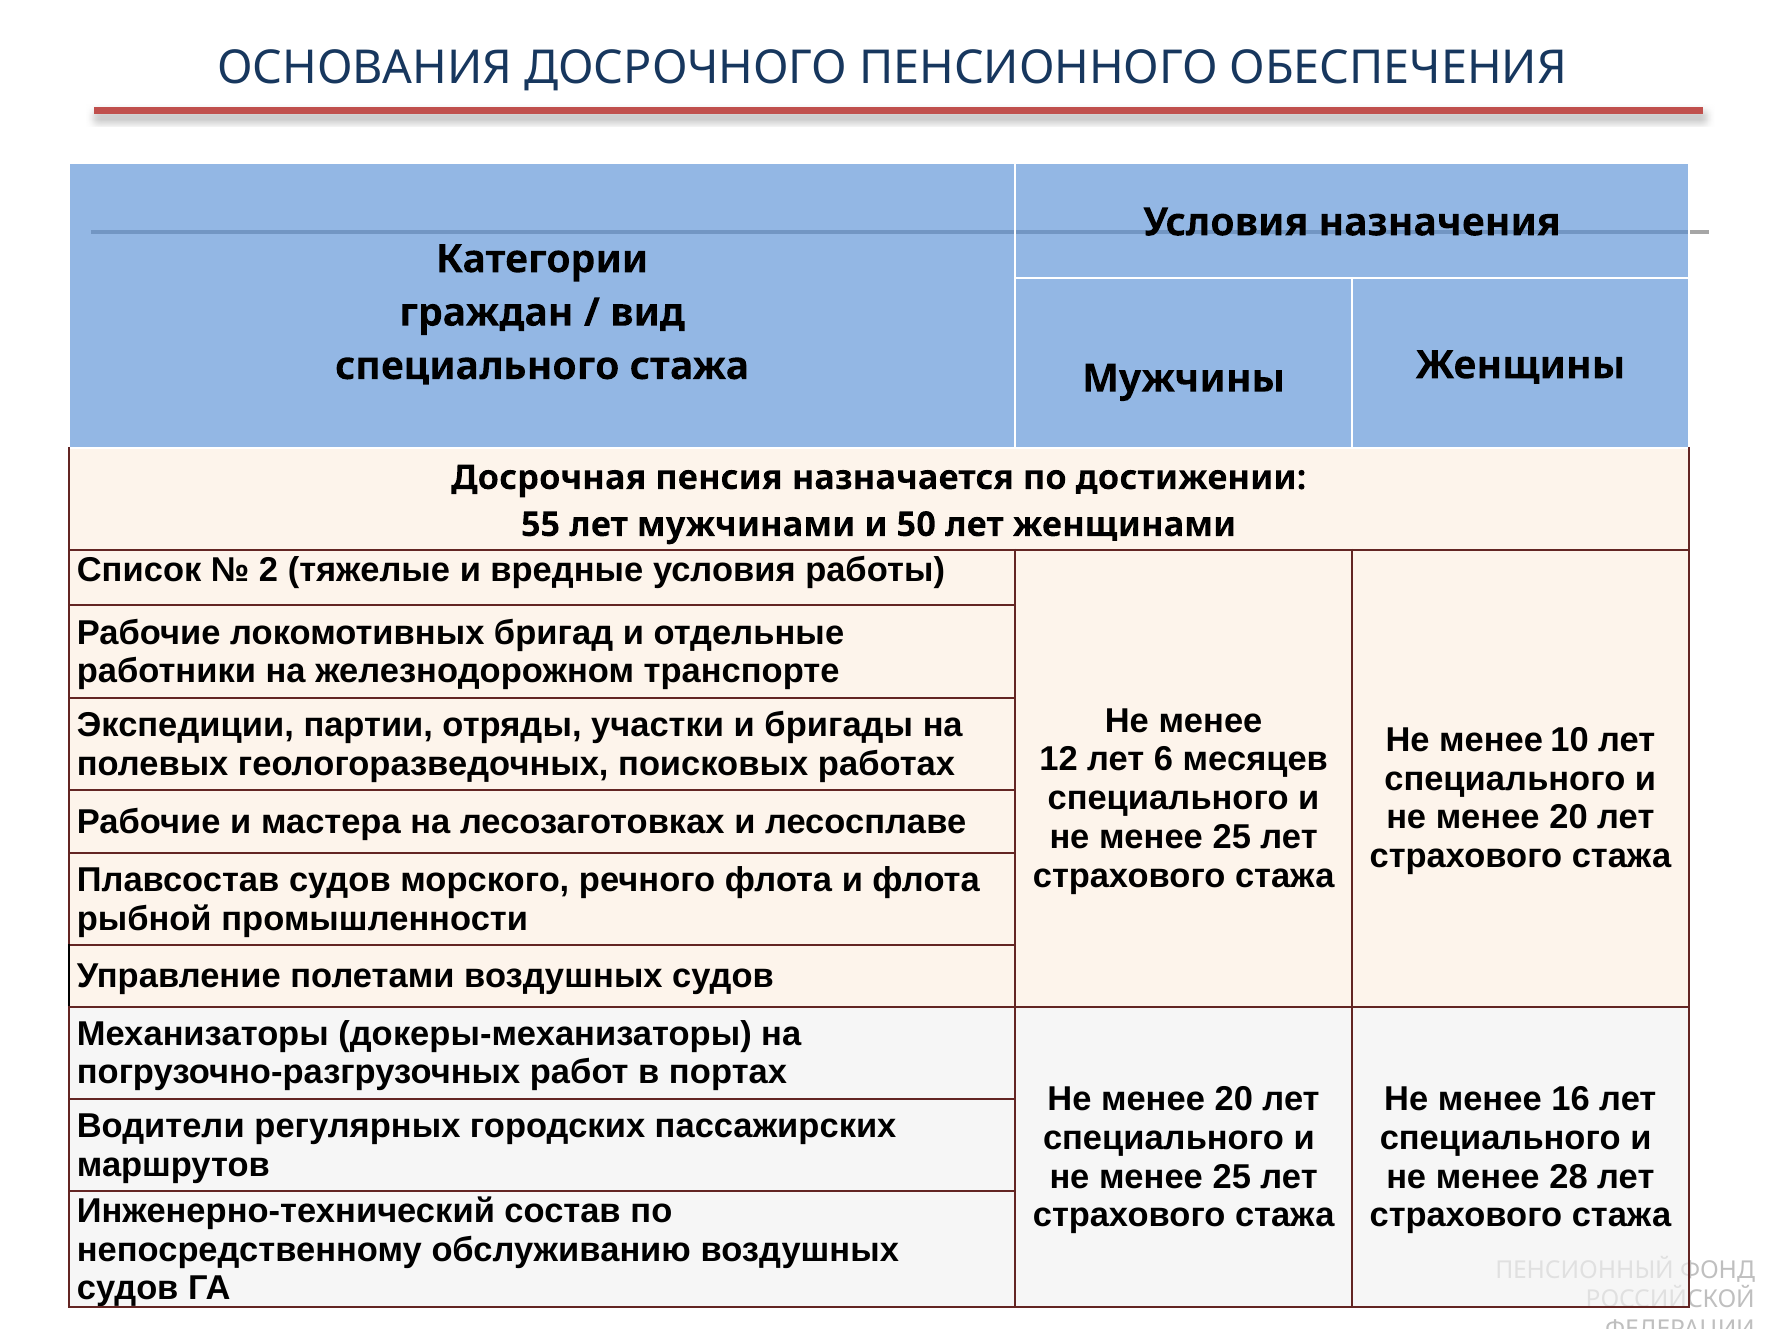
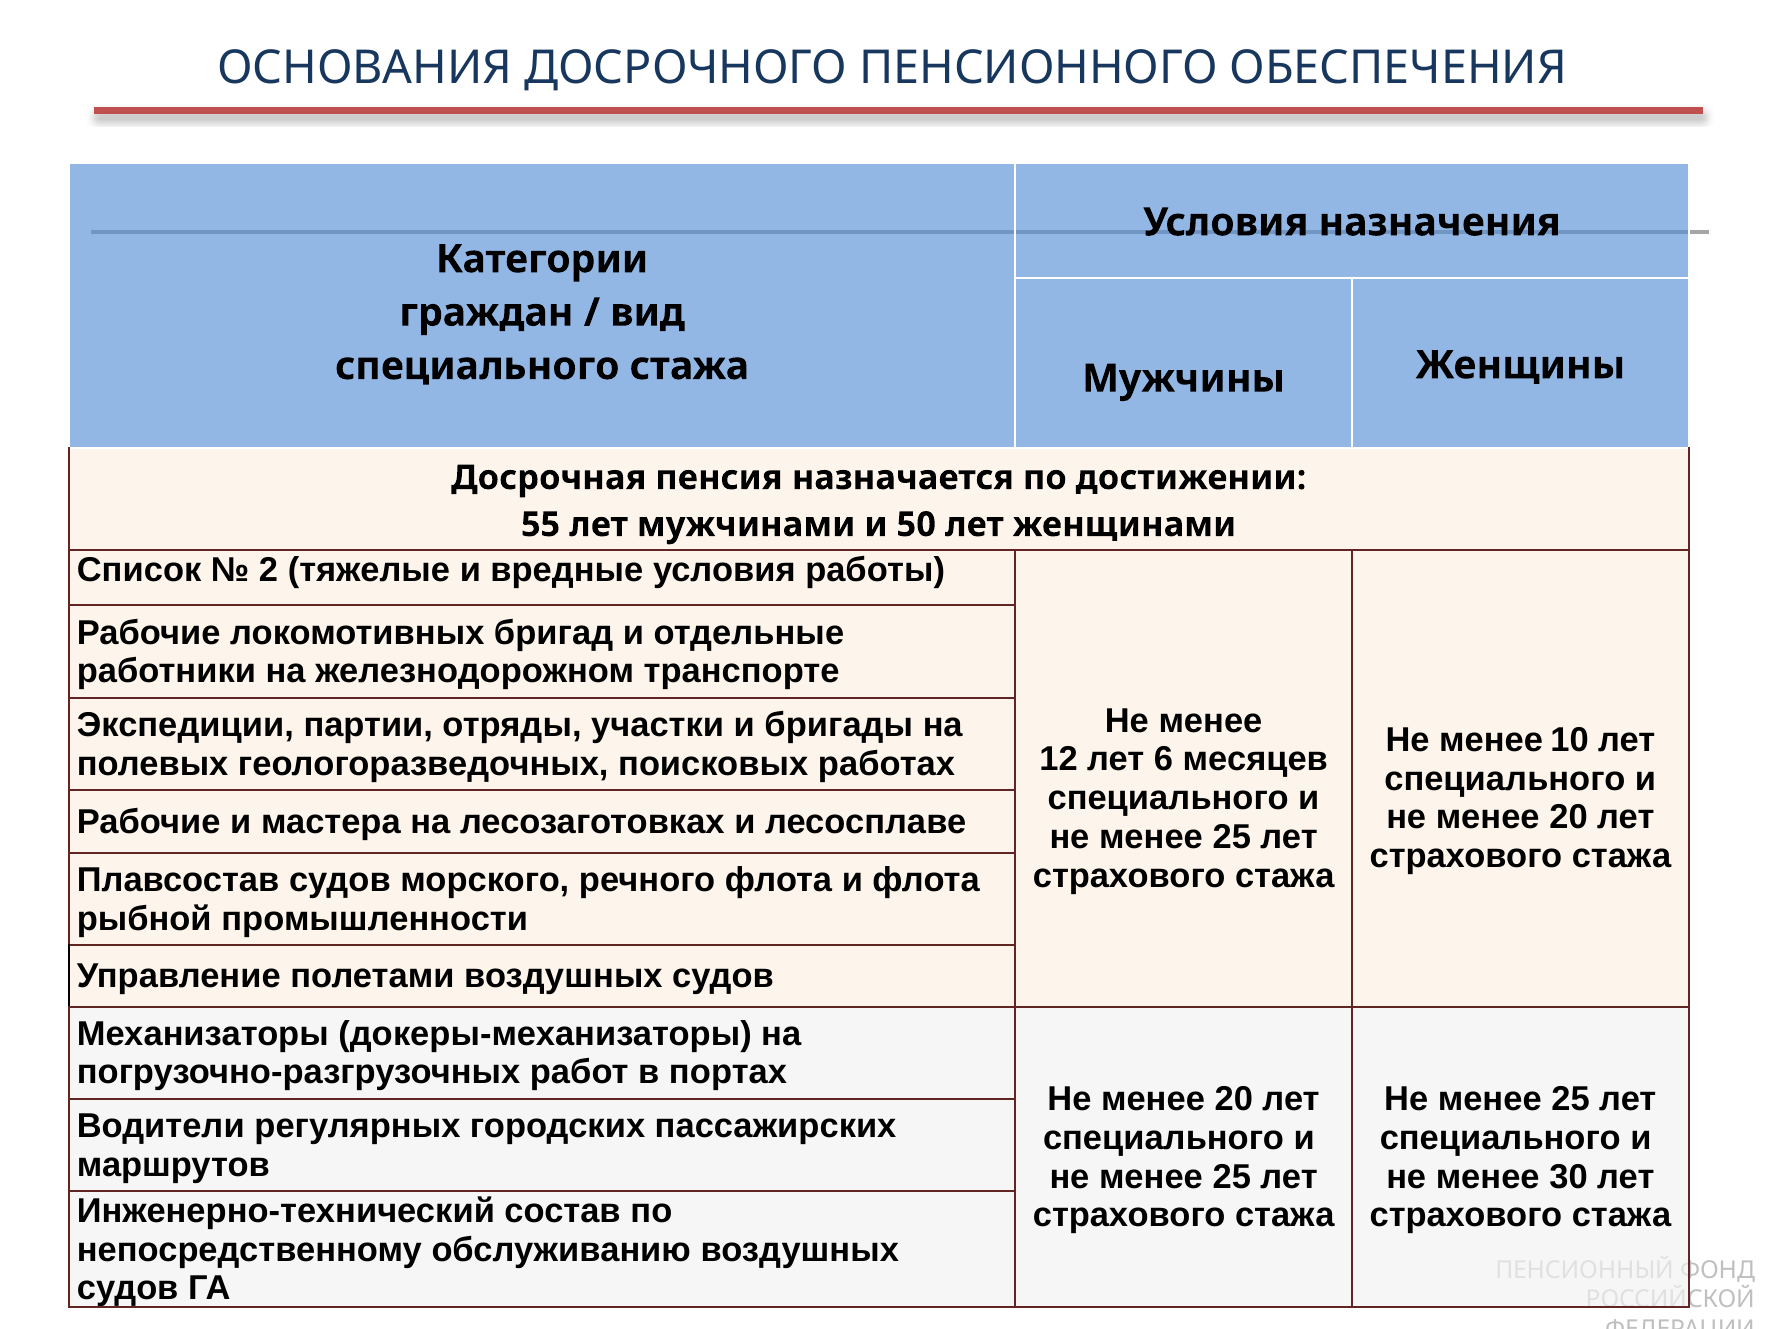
16: 16 -> 25 (1571, 1099)
28: 28 -> 30 (1569, 1177)
